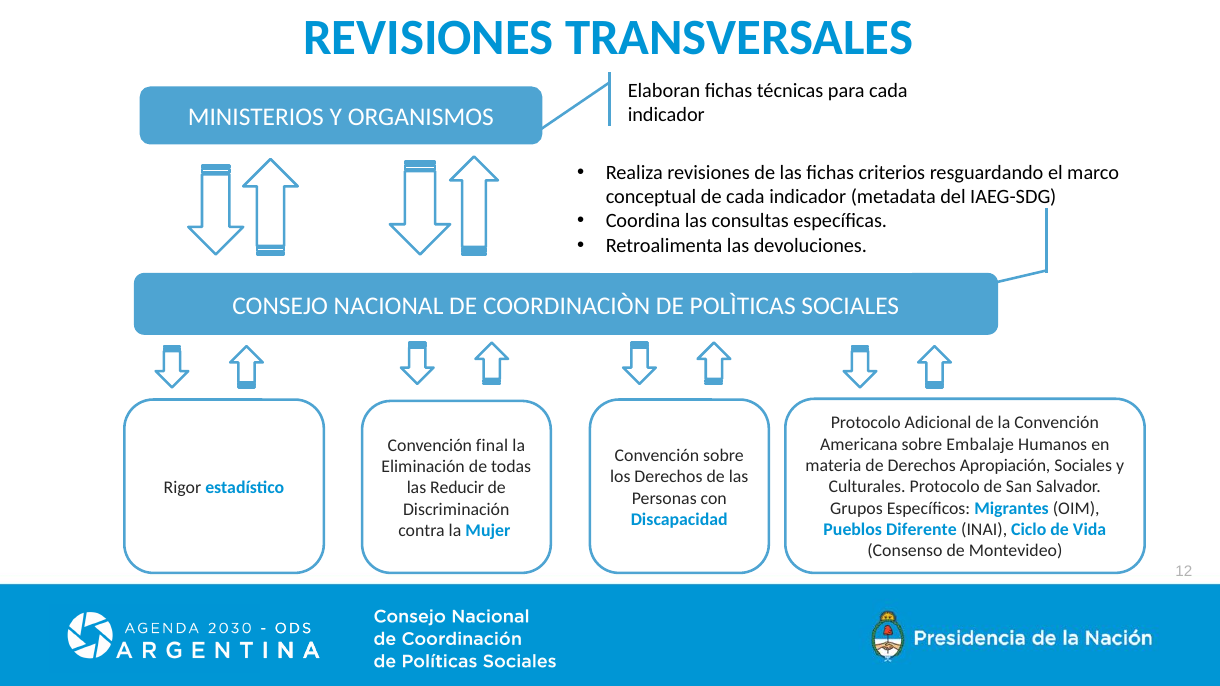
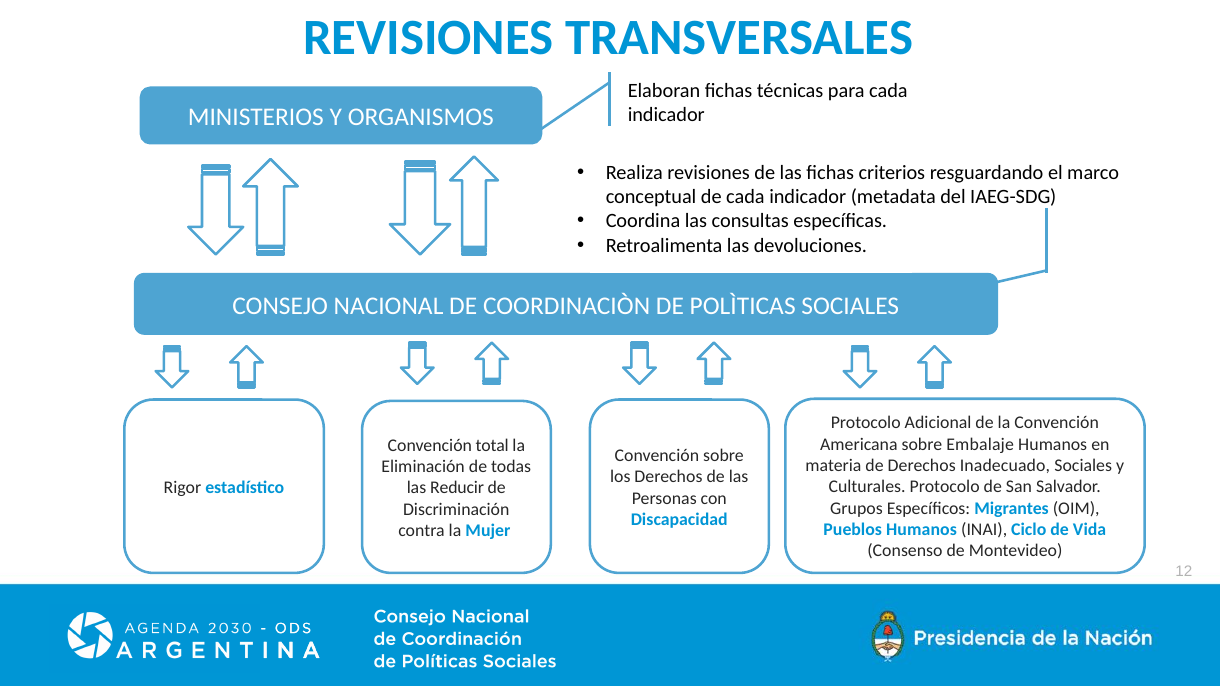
final: final -> total (492, 446)
Apropiación: Apropiación -> Inadecuado (1005, 466)
Pueblos Diferente: Diferente -> Humanos (922, 530)
